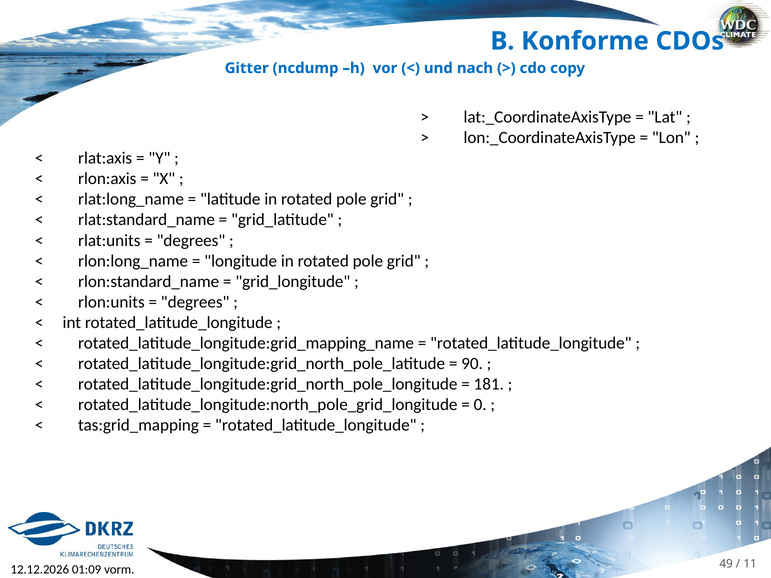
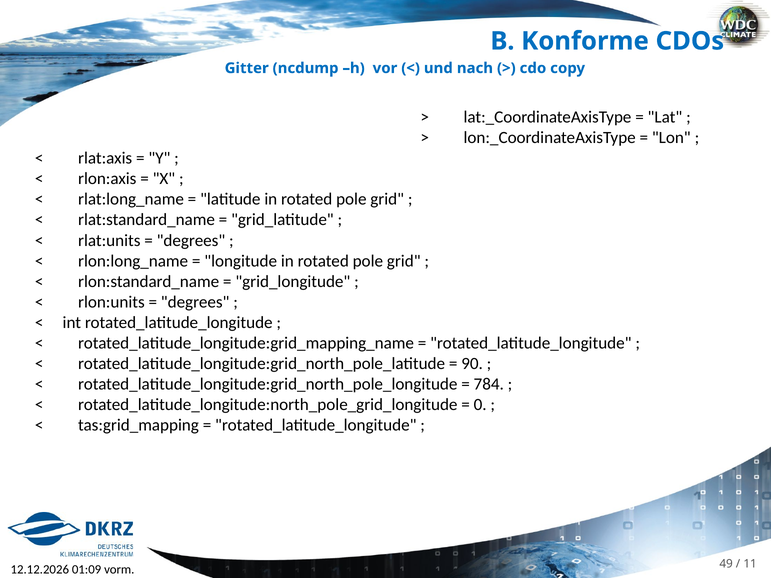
181: 181 -> 784 (489, 384)
